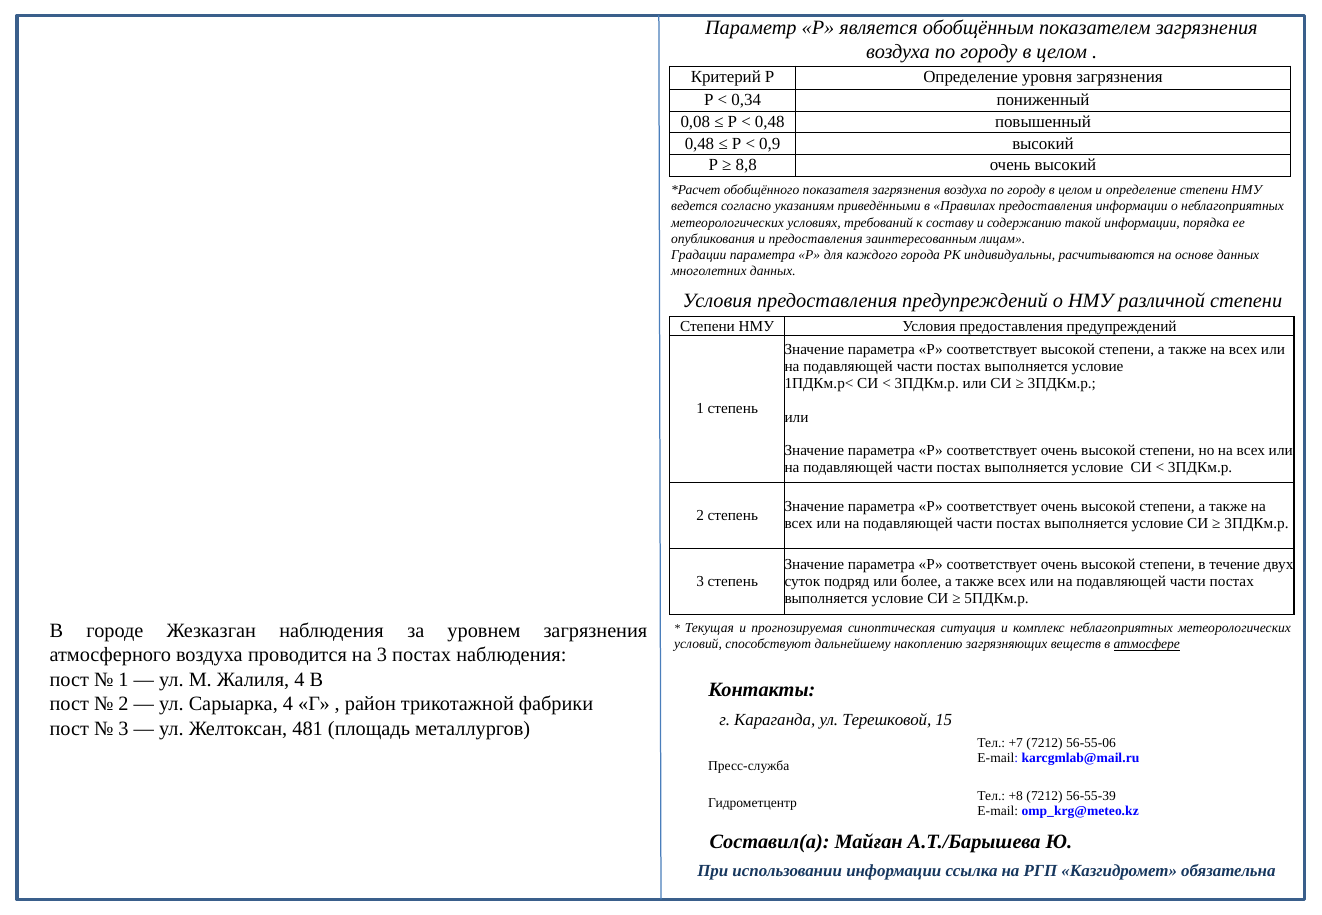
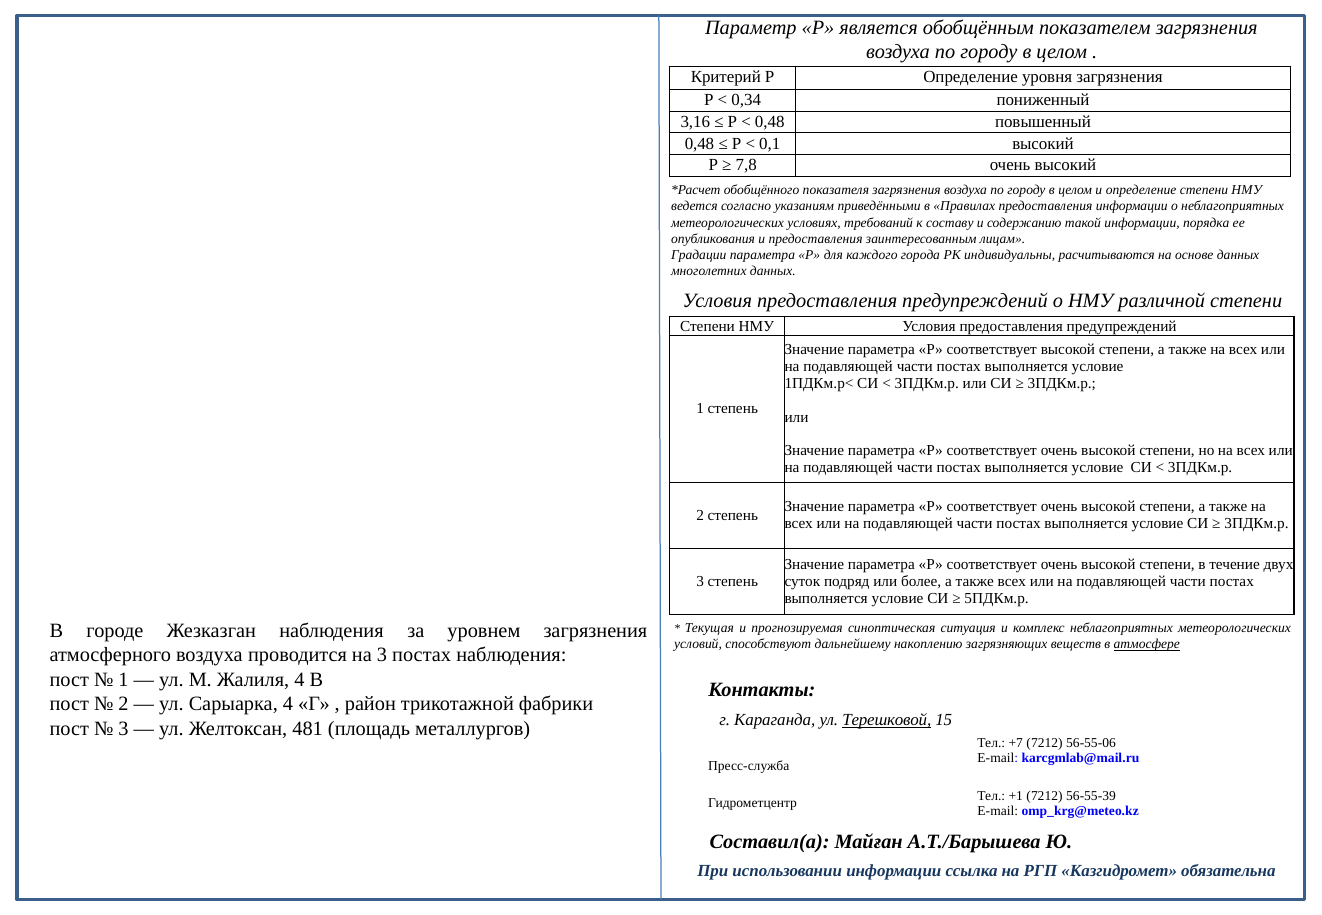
0,08: 0,08 -> 3,16 (695, 122)
0,9: 0,9 -> 0,1 (770, 144)
8,8: 8,8 -> 7,8 (746, 165)
Терешковой underline: none -> present (887, 720)
+8: +8 -> +1 (1016, 796)
